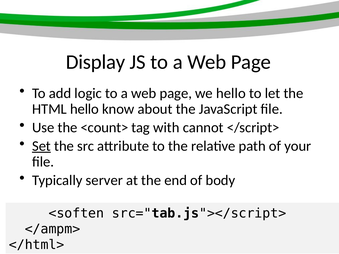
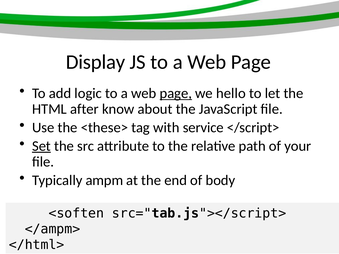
page underline: none -> present (176, 93)
HTML hello: hello -> after (84, 109)
<count>: <count> -> <these> (104, 128)
cannot: cannot -> service (203, 128)
server: server -> ampm (104, 180)
